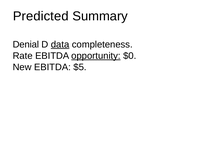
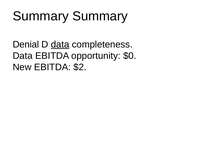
Predicted: Predicted -> Summary (41, 16)
Rate: Rate -> Data (23, 56)
opportunity underline: present -> none (96, 56)
$5: $5 -> $2 (80, 67)
